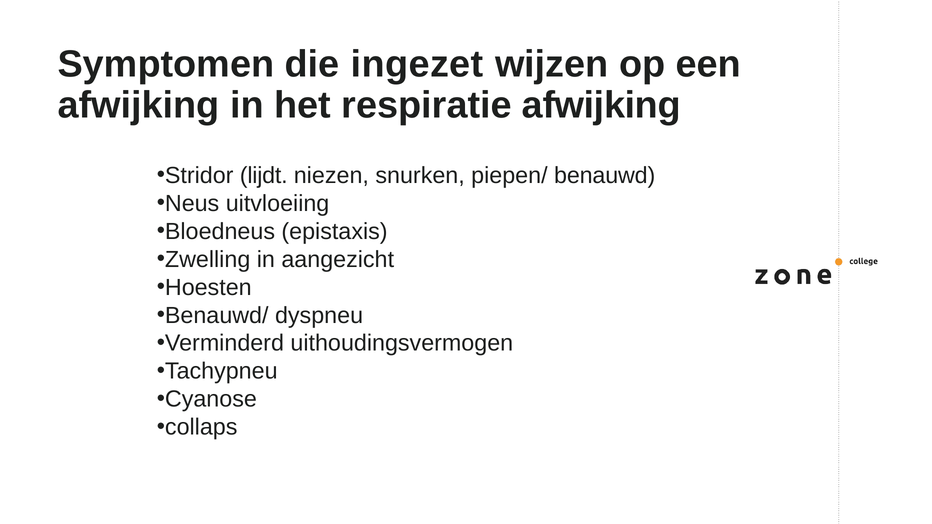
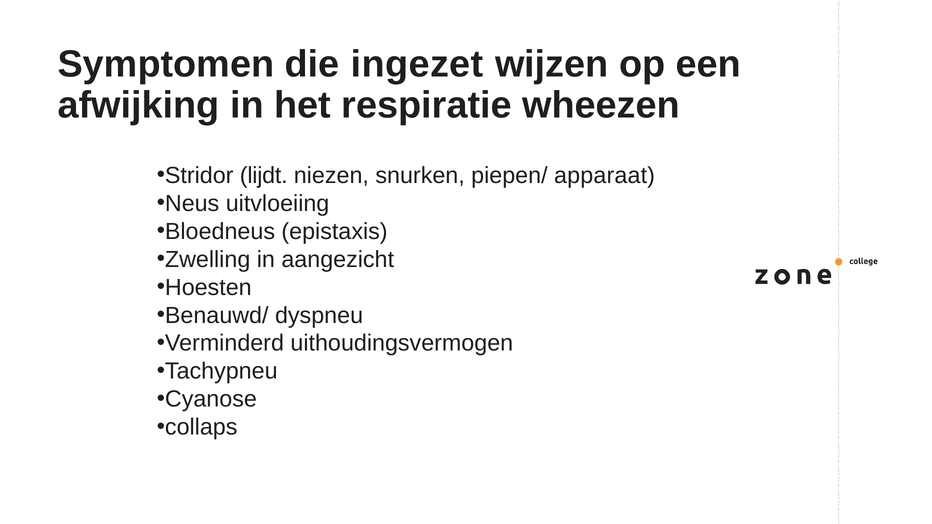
respiratie afwijking: afwijking -> wheezen (601, 105)
benauwd: benauwd -> apparaat (605, 176)
